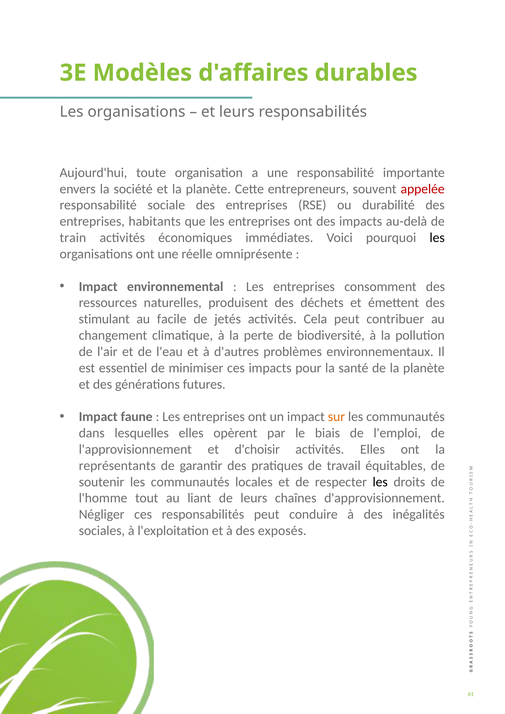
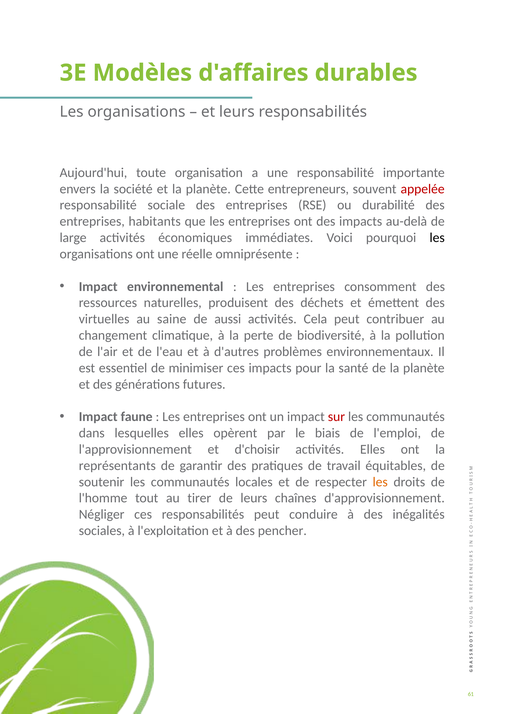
train: train -> large (73, 238)
stimulant: stimulant -> virtuelles (104, 319)
facile: facile -> saine (172, 319)
jetés: jetés -> aussi (228, 319)
sur colour: orange -> red (336, 417)
les colour: black -> orange (380, 482)
liant: liant -> tirer (199, 498)
exposés: exposés -> pencher (282, 531)
